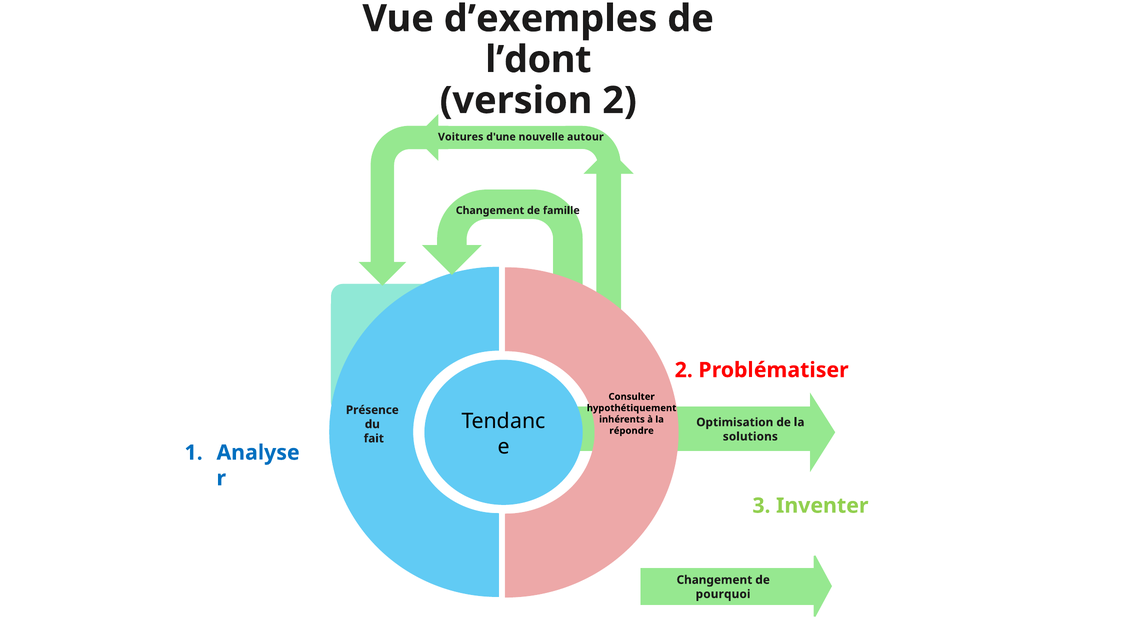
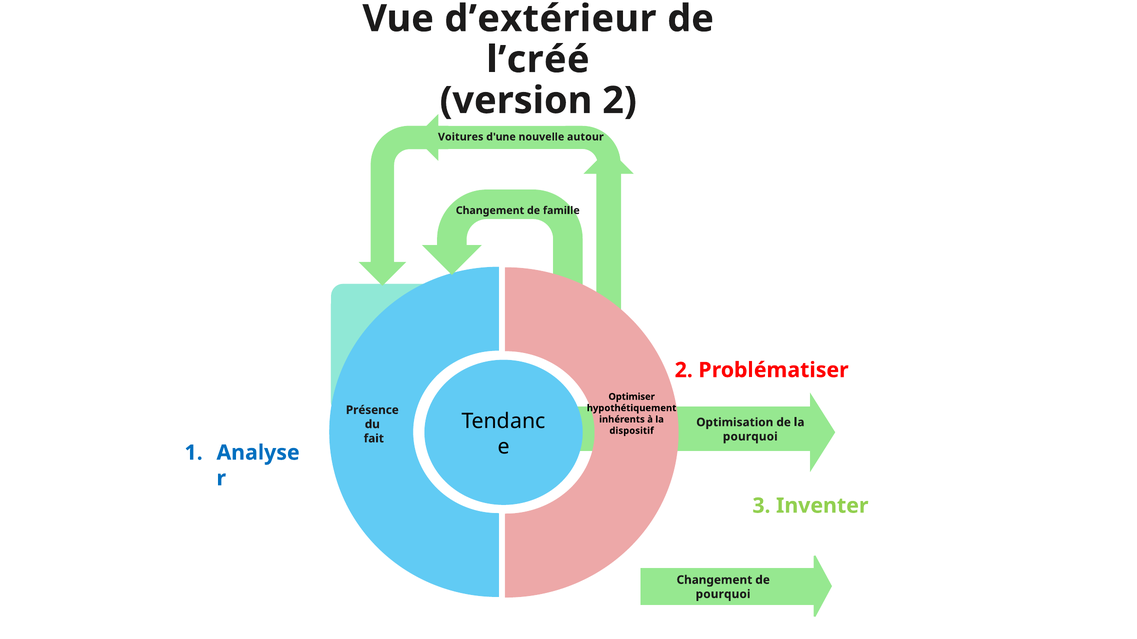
d’exemples: d’exemples -> d’extérieur (550, 19)
l’dont: l’dont -> l’créé (538, 60)
Consulter: Consulter -> Optimiser (632, 397)
répondre: répondre -> dispositif (632, 431)
solutions: solutions -> pourquoi (750, 437)
